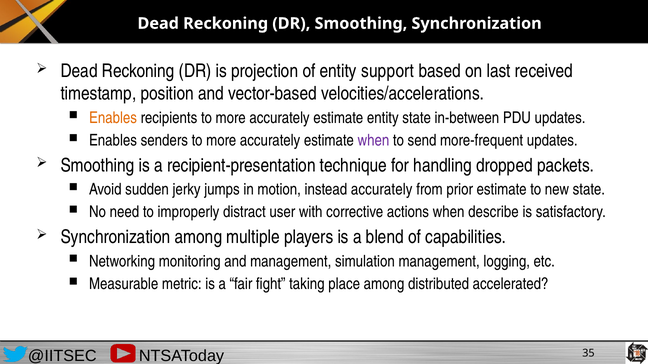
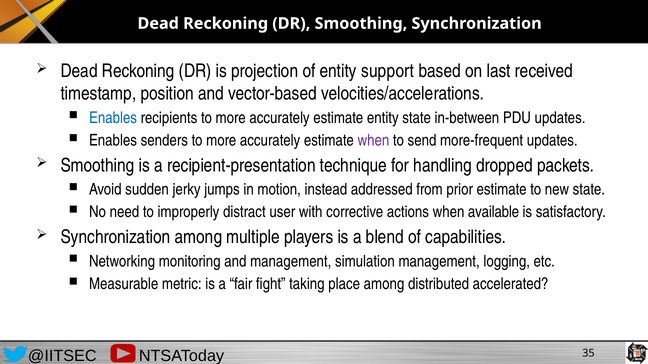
Enables colour: orange -> blue (113, 118)
instead accurately: accurately -> addressed (382, 190)
describe: describe -> available (494, 212)
